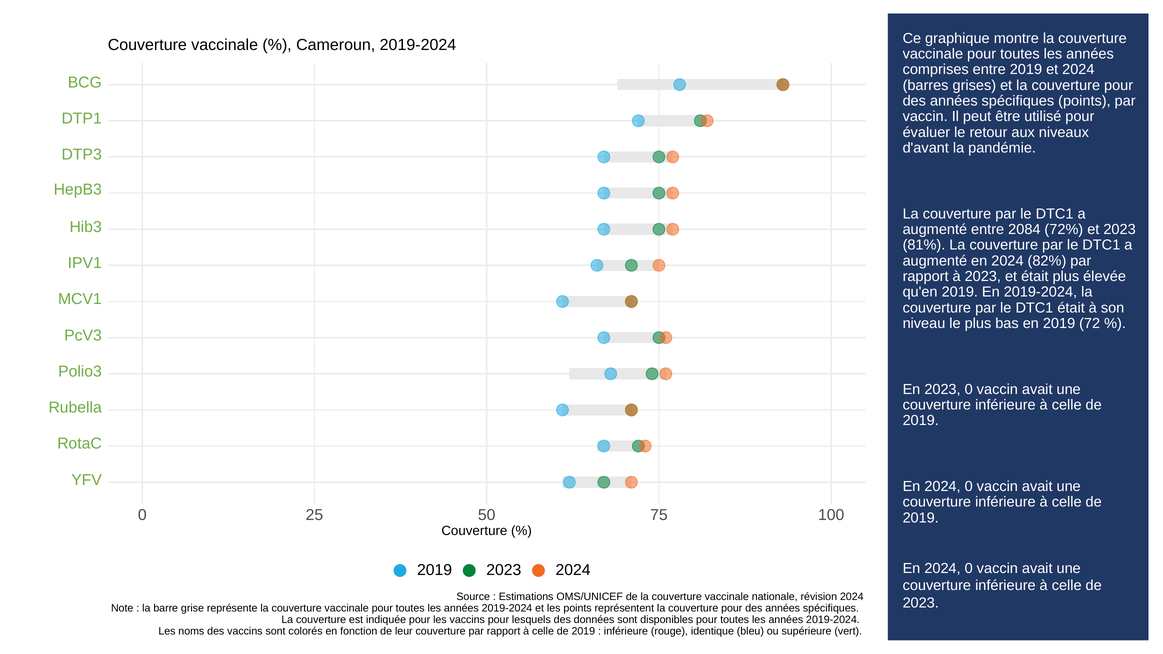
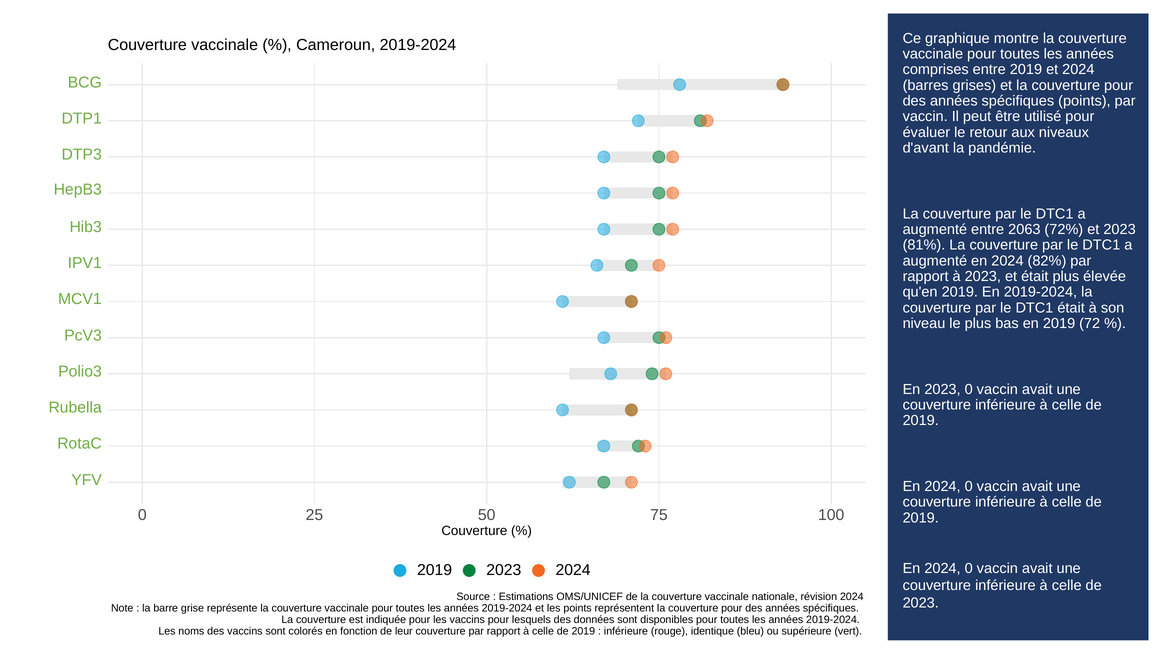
2084: 2084 -> 2063 (1024, 230)
